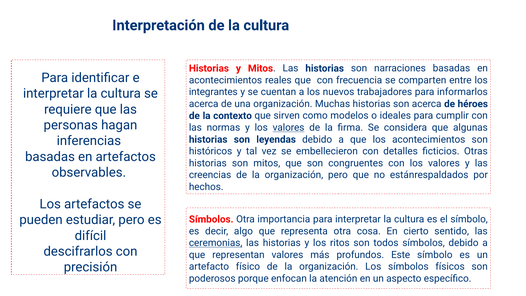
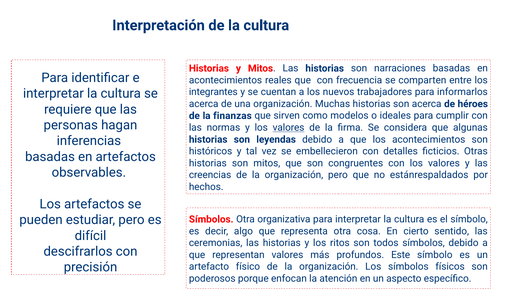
contexto: contexto -> finanzas (232, 116)
importancia: importancia -> organizativa (284, 219)
ceremonias underline: present -> none (216, 243)
